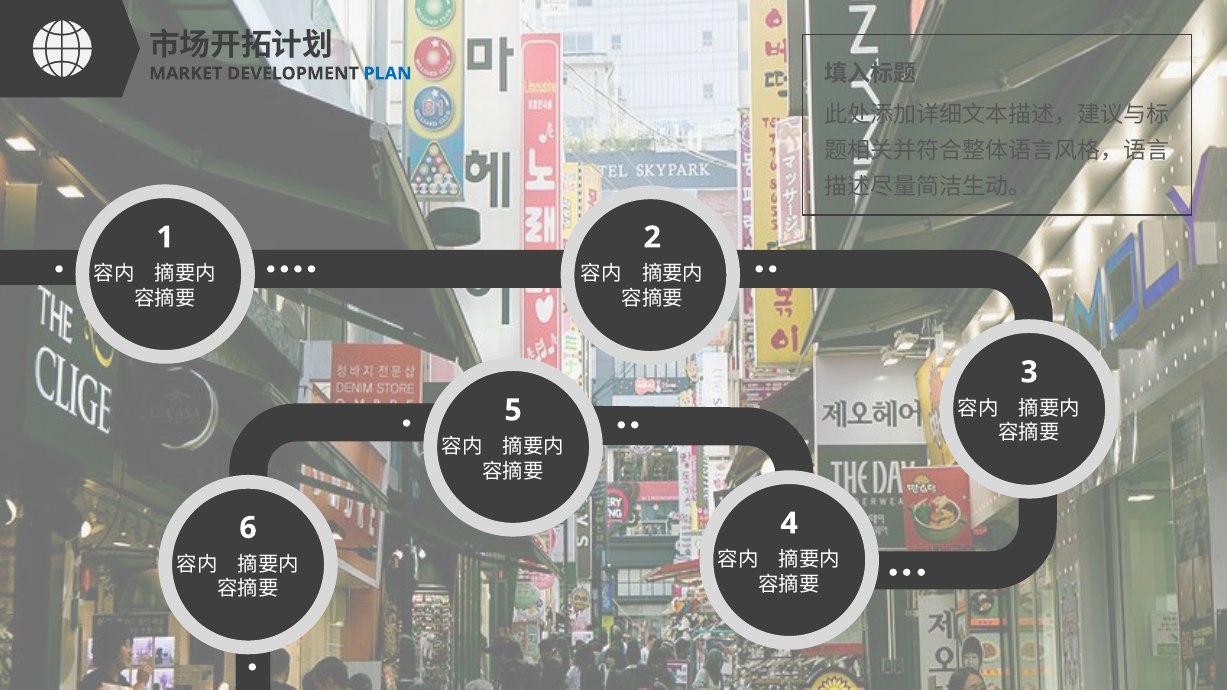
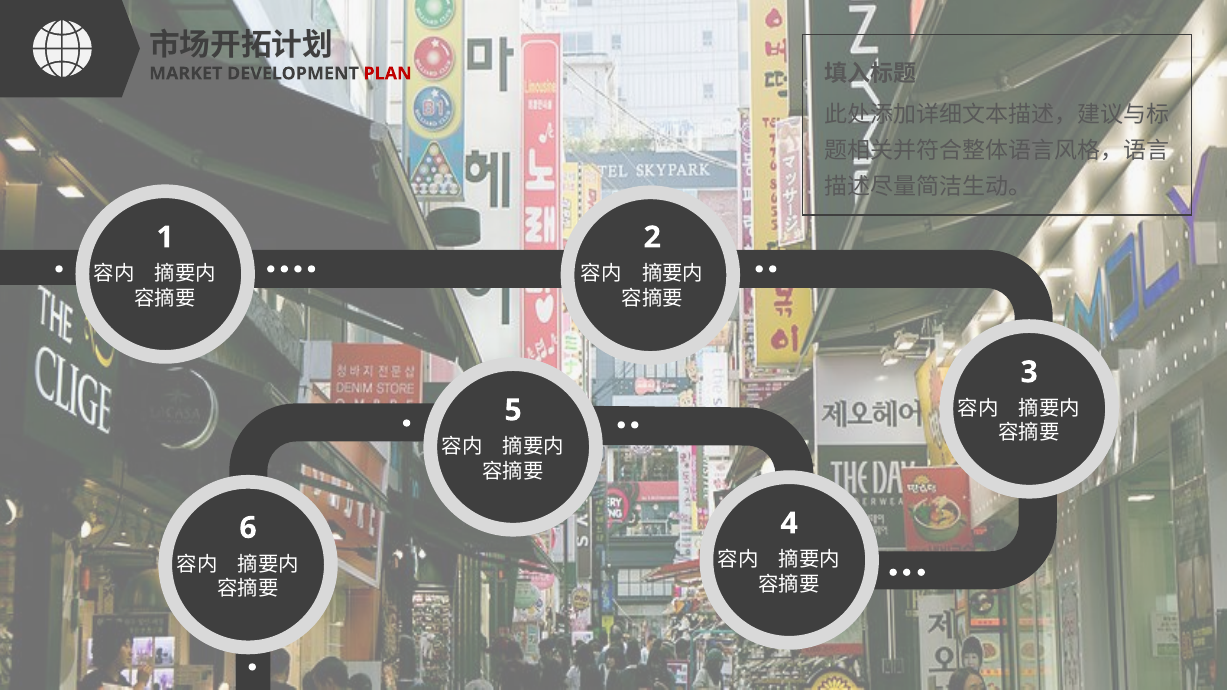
PLAN colour: blue -> red (388, 74)
